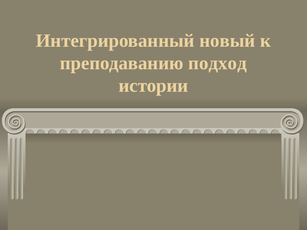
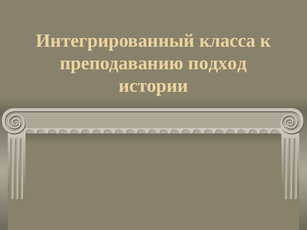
новый: новый -> класса (227, 41)
